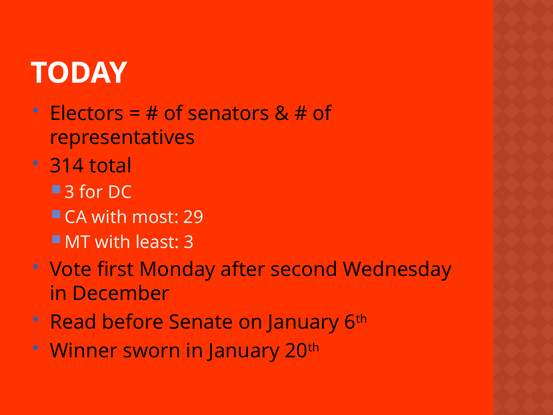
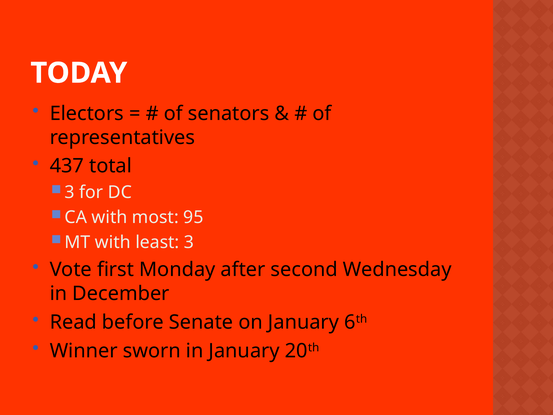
314: 314 -> 437 (67, 166)
29: 29 -> 95 (193, 217)
